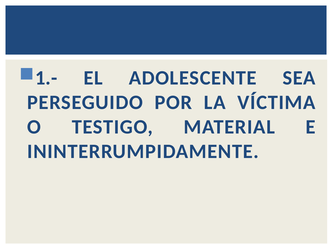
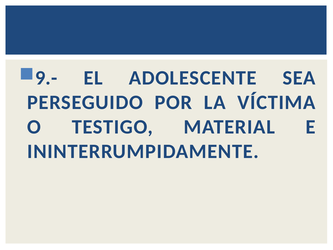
1.-: 1.- -> 9.- (46, 78)
